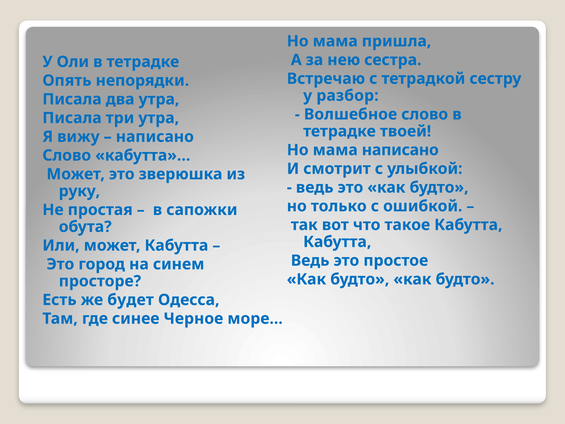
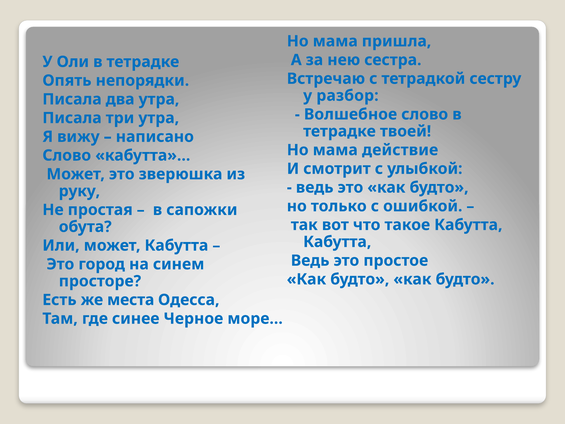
мама написано: написано -> действие (400, 150)
будет: будет -> места (131, 300)
